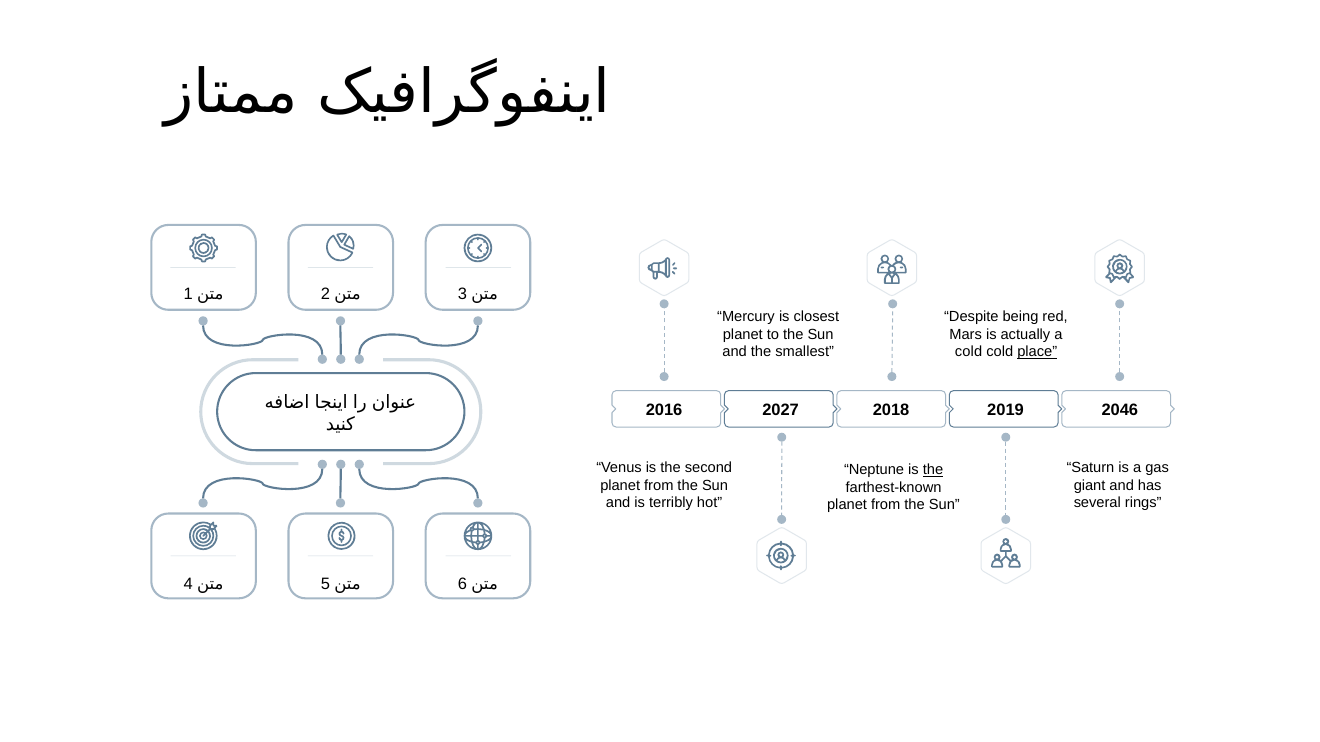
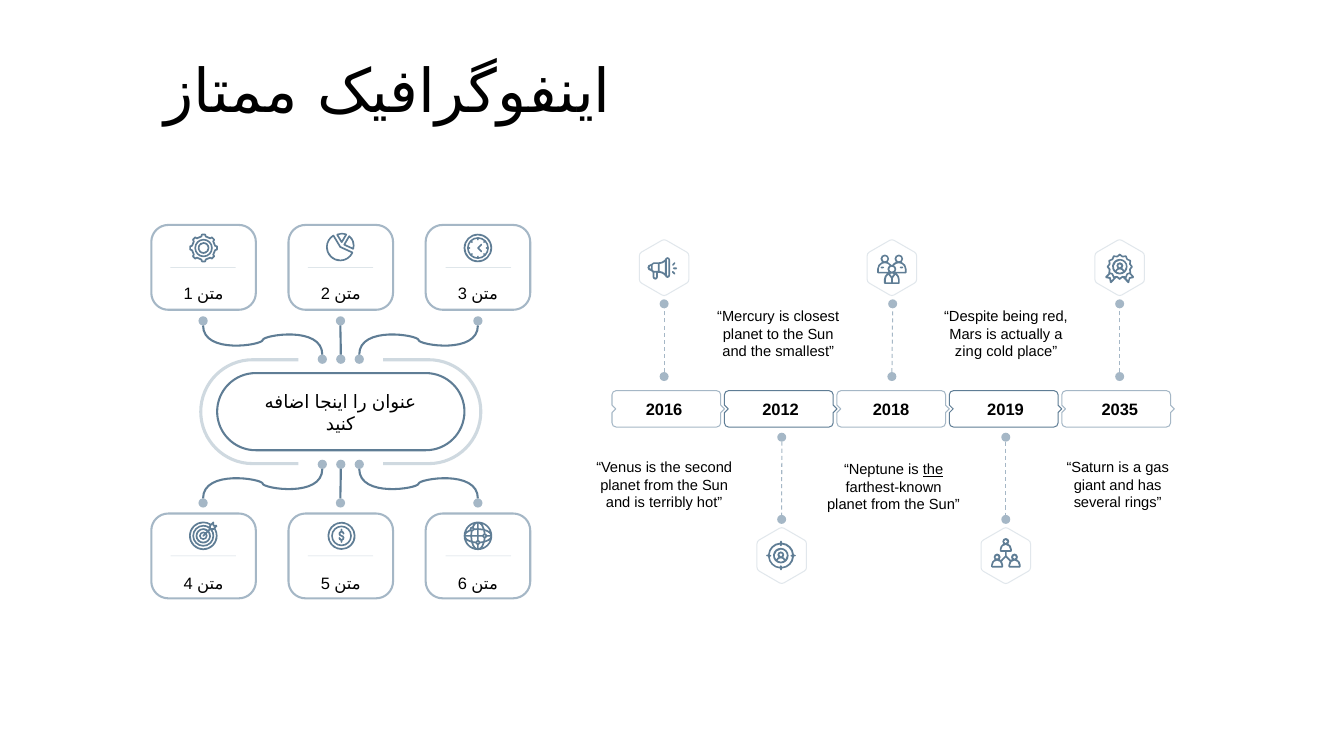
cold: cold -> zing (968, 352)
place underline: present -> none (1037, 352)
2027: 2027 -> 2012 (781, 410)
2046: 2046 -> 2035 (1120, 410)
